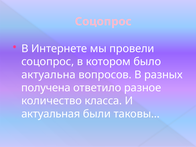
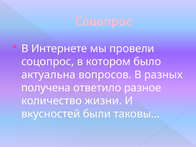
класса: класса -> жизни (103, 101)
актуальная: актуальная -> вкусностей (51, 114)
